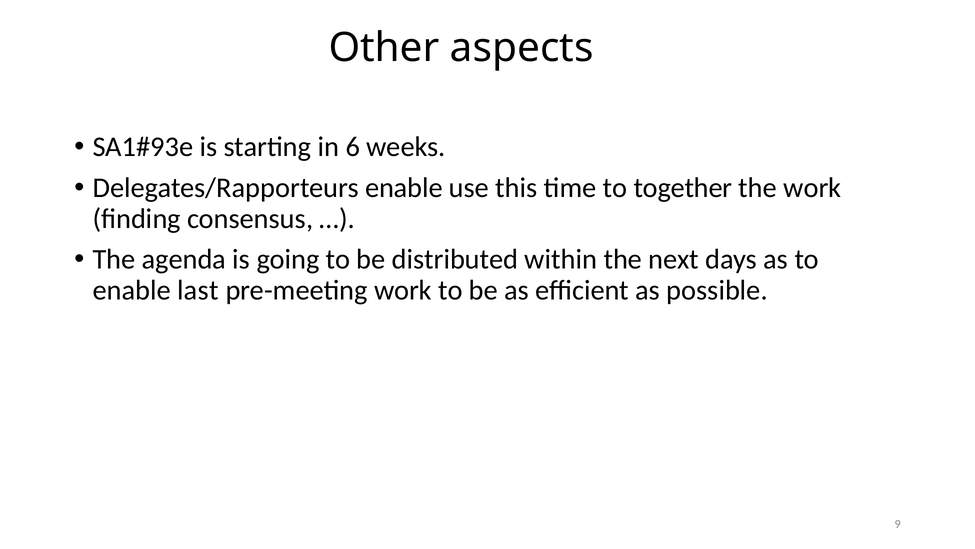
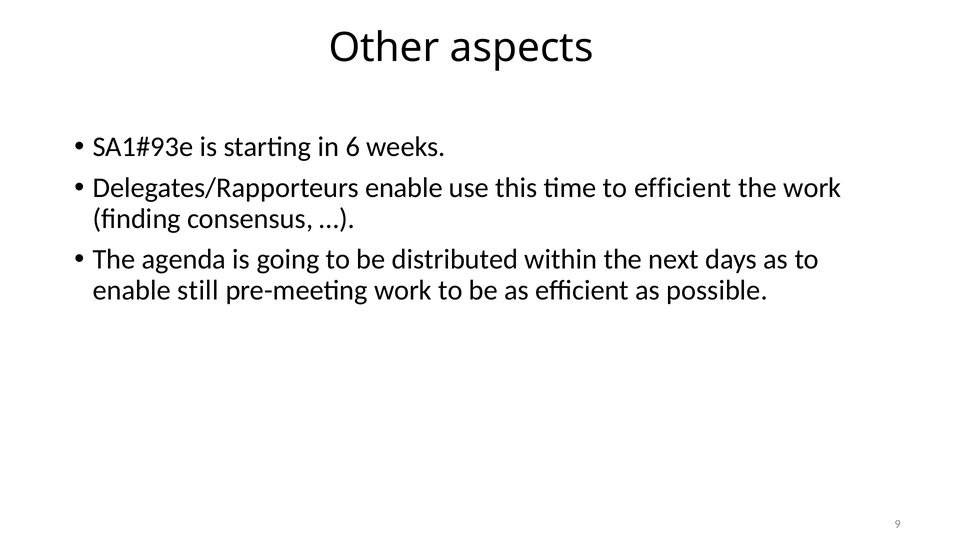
to together: together -> efficient (683, 188)
last: last -> still (198, 290)
